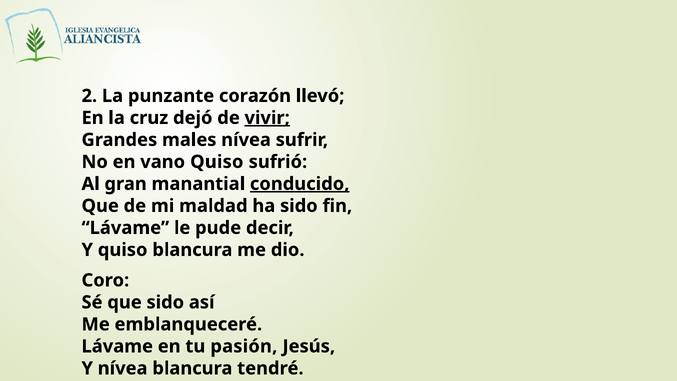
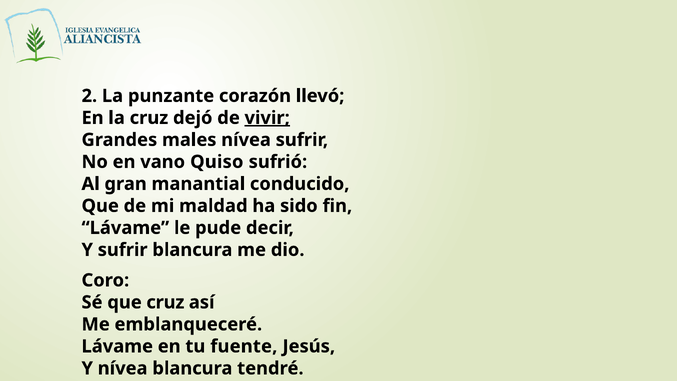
conducido underline: present -> none (300, 184)
Y quiso: quiso -> sufrir (123, 250)
que sido: sido -> cruz (165, 302)
pasión: pasión -> fuente (244, 346)
